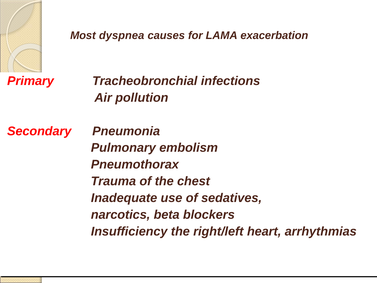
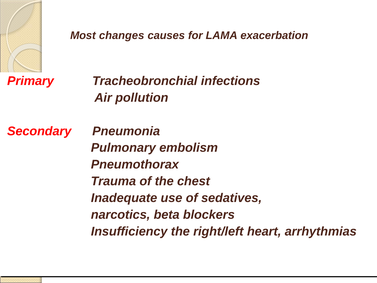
dyspnea: dyspnea -> changes (122, 36)
